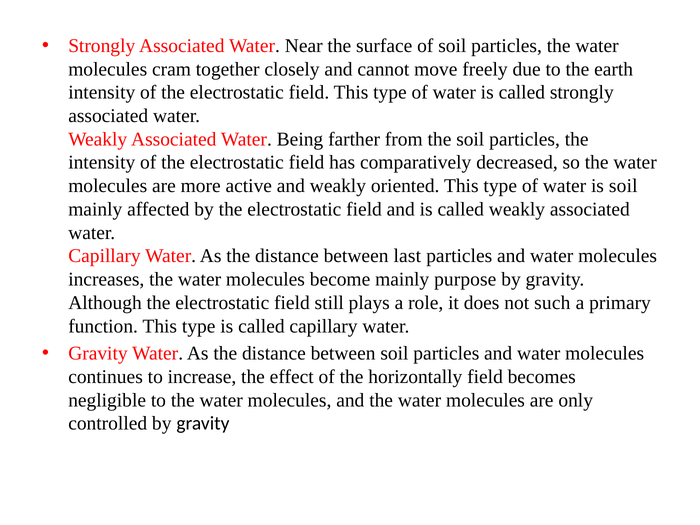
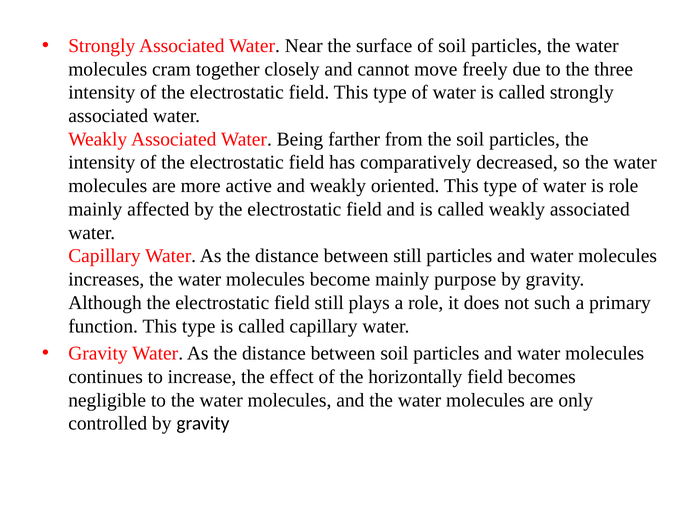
earth: earth -> three (614, 69)
is soil: soil -> role (624, 186)
between last: last -> still (407, 256)
